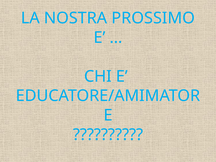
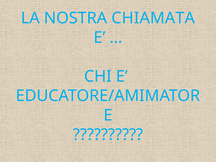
PROSSIMO: PROSSIMO -> CHIAMATA (153, 18)
